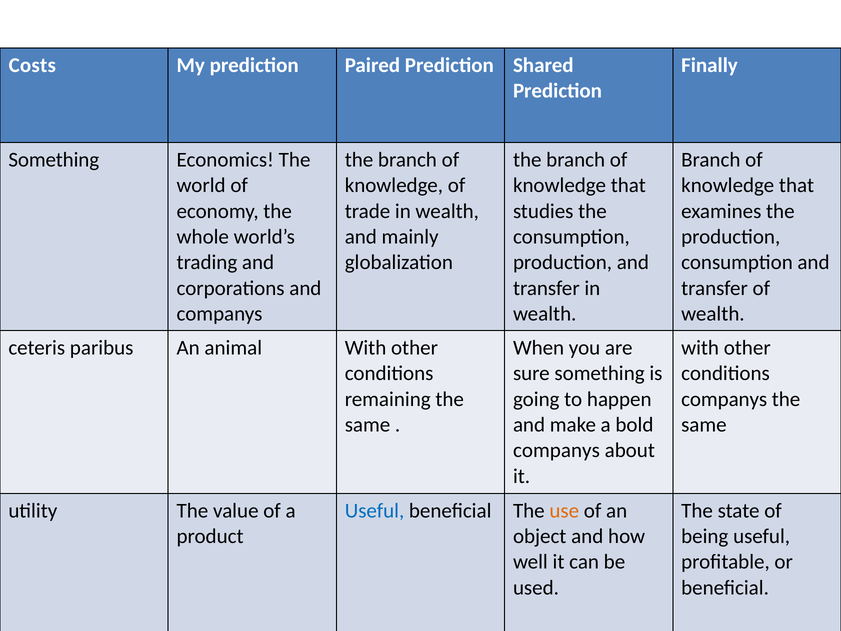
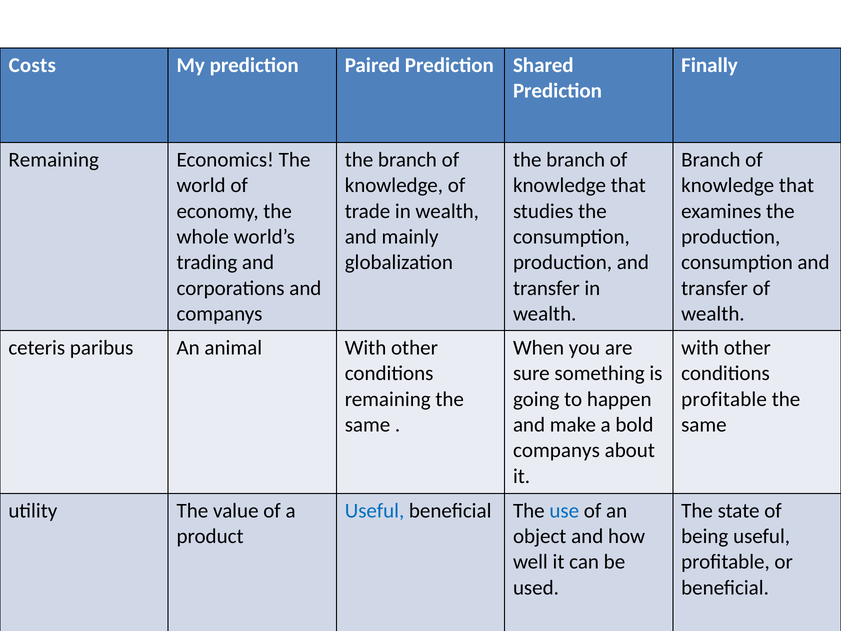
Something: Something -> Remaining (54, 160)
companys: companys -> profitable (724, 399)
use colour: orange -> blue (564, 511)
